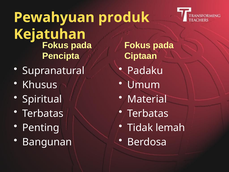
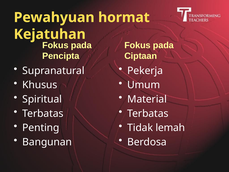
produk: produk -> hormat (124, 17)
Padaku: Padaku -> Pekerja (145, 71)
